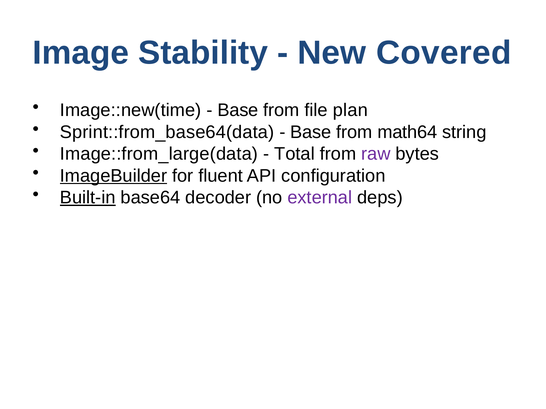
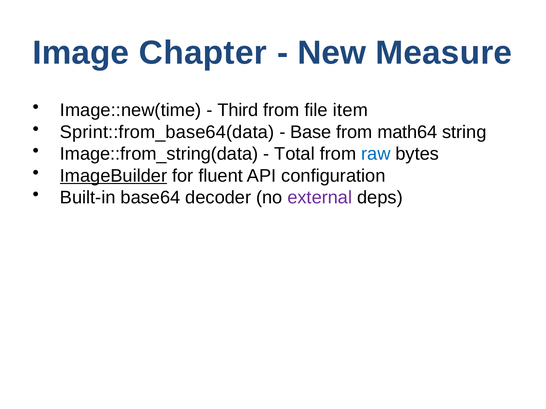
Stability: Stability -> Chapter (203, 53)
Covered: Covered -> Measure (444, 53)
Base: Base -> Third (238, 110)
plan: plan -> item (350, 110)
Image::from_large(data: Image::from_large(data -> Image::from_string(data (159, 154)
raw colour: purple -> blue (376, 154)
Built-in underline: present -> none (88, 198)
